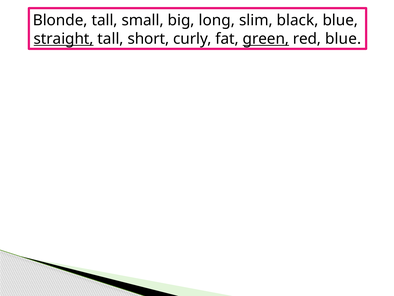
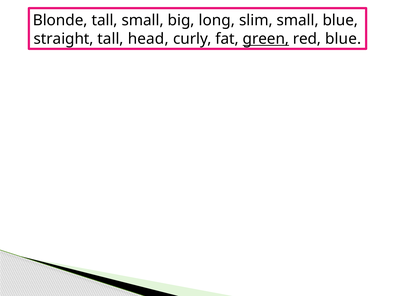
slim black: black -> small (298, 20)
straight underline: present -> none (64, 39)
short: short -> head (148, 39)
